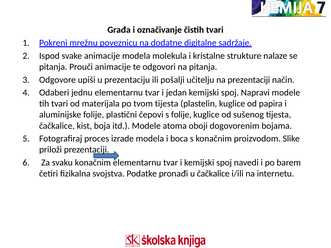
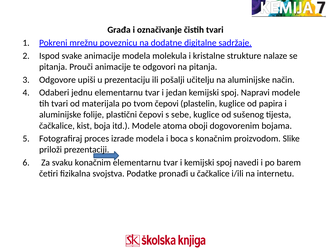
na prezentaciji: prezentaciji -> aluminijske (249, 80)
tvom tijesta: tijesta -> čepovi (167, 104)
s folije: folije -> sebe (181, 115)
